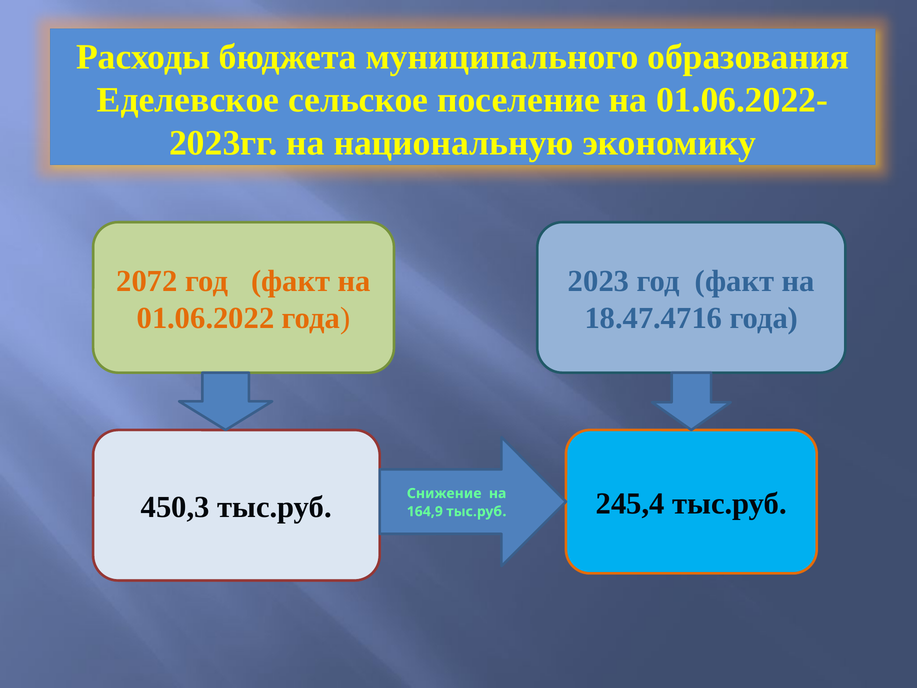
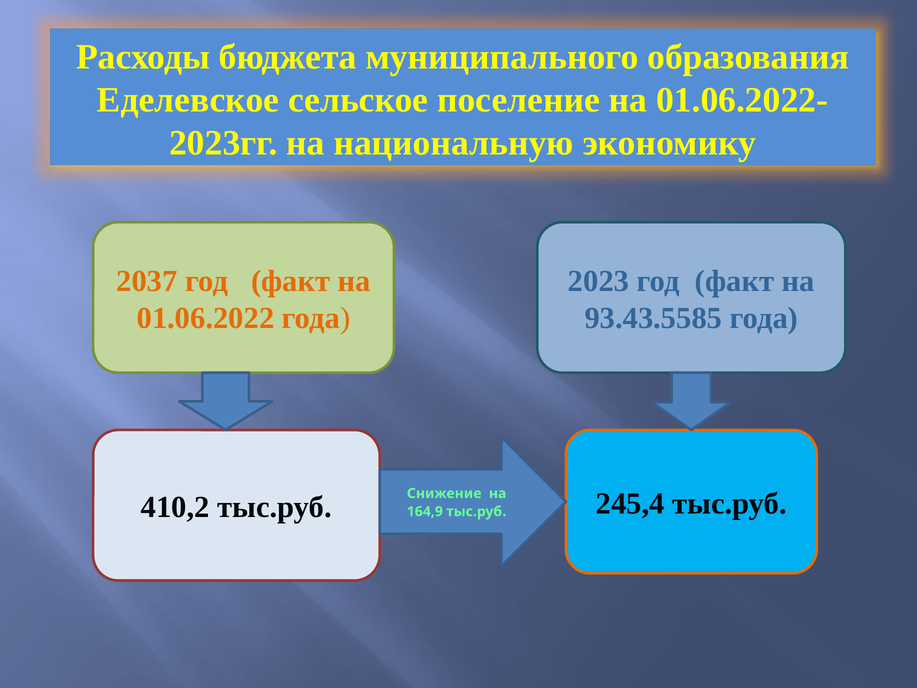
2072: 2072 -> 2037 (147, 281)
18.47.4716: 18.47.4716 -> 93.43.5585 (653, 318)
450,3: 450,3 -> 410,2 (175, 507)
